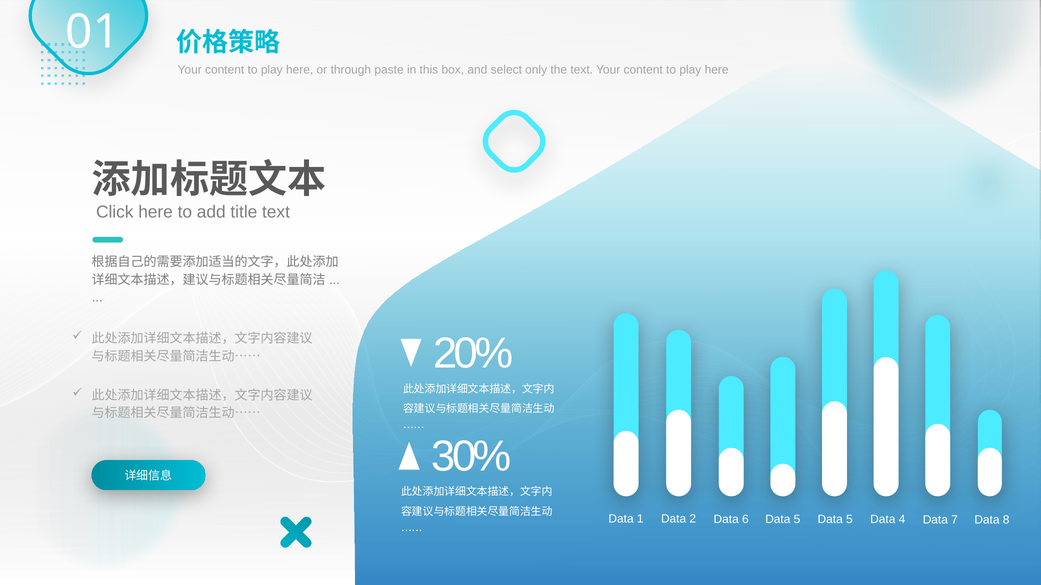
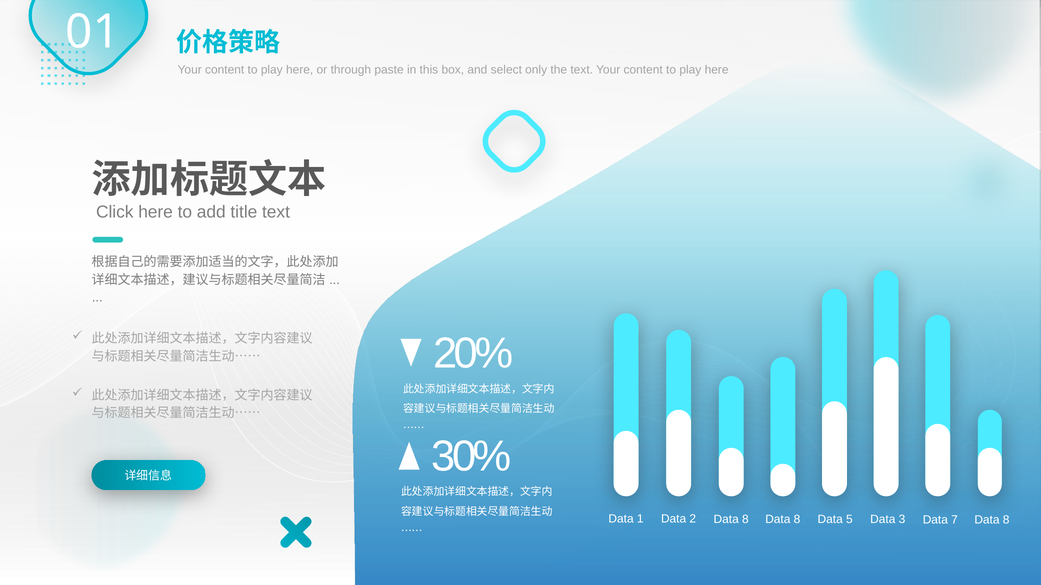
2 Data 6: 6 -> 8 (745, 520)
5: 5 -> 8 (797, 520)
4: 4 -> 3 (902, 520)
